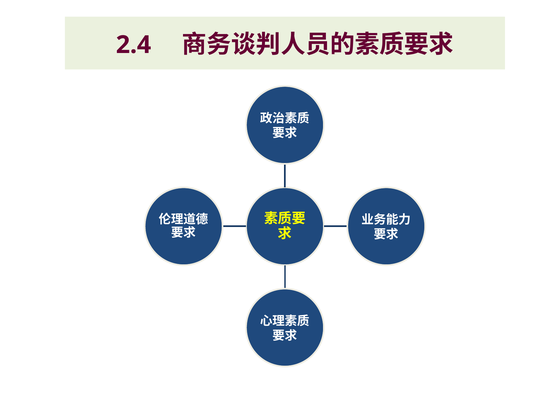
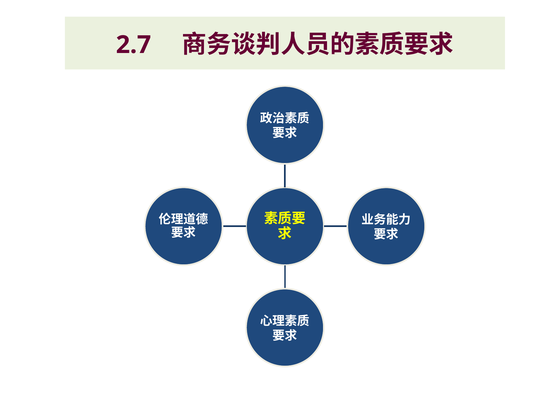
2.4: 2.4 -> 2.7 (133, 45)
